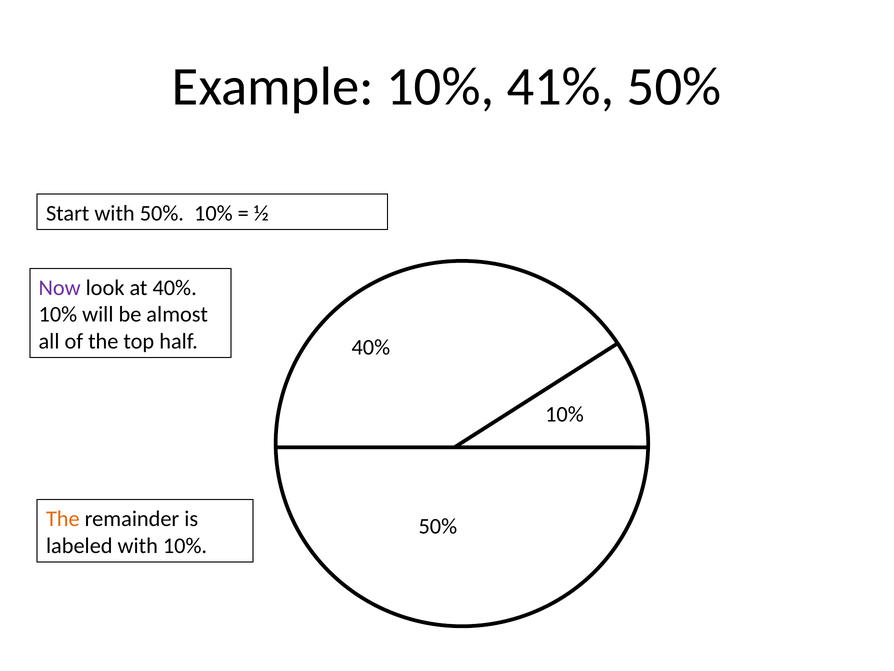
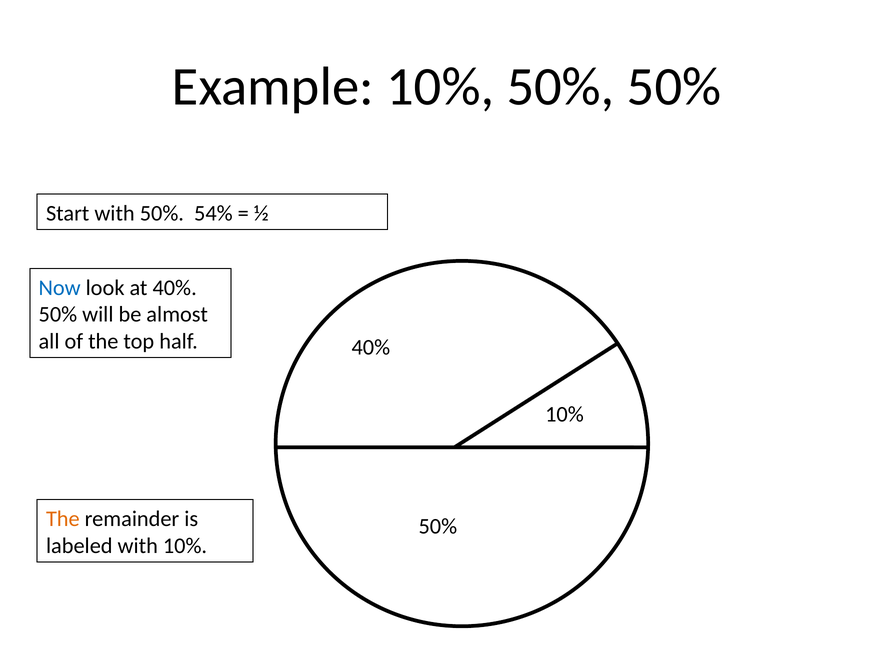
10% 41%: 41% -> 50% (561, 87)
50% 10%: 10% -> 54% (213, 213)
Now colour: purple -> blue (60, 288)
10%: 10% -> 50% (58, 314)
